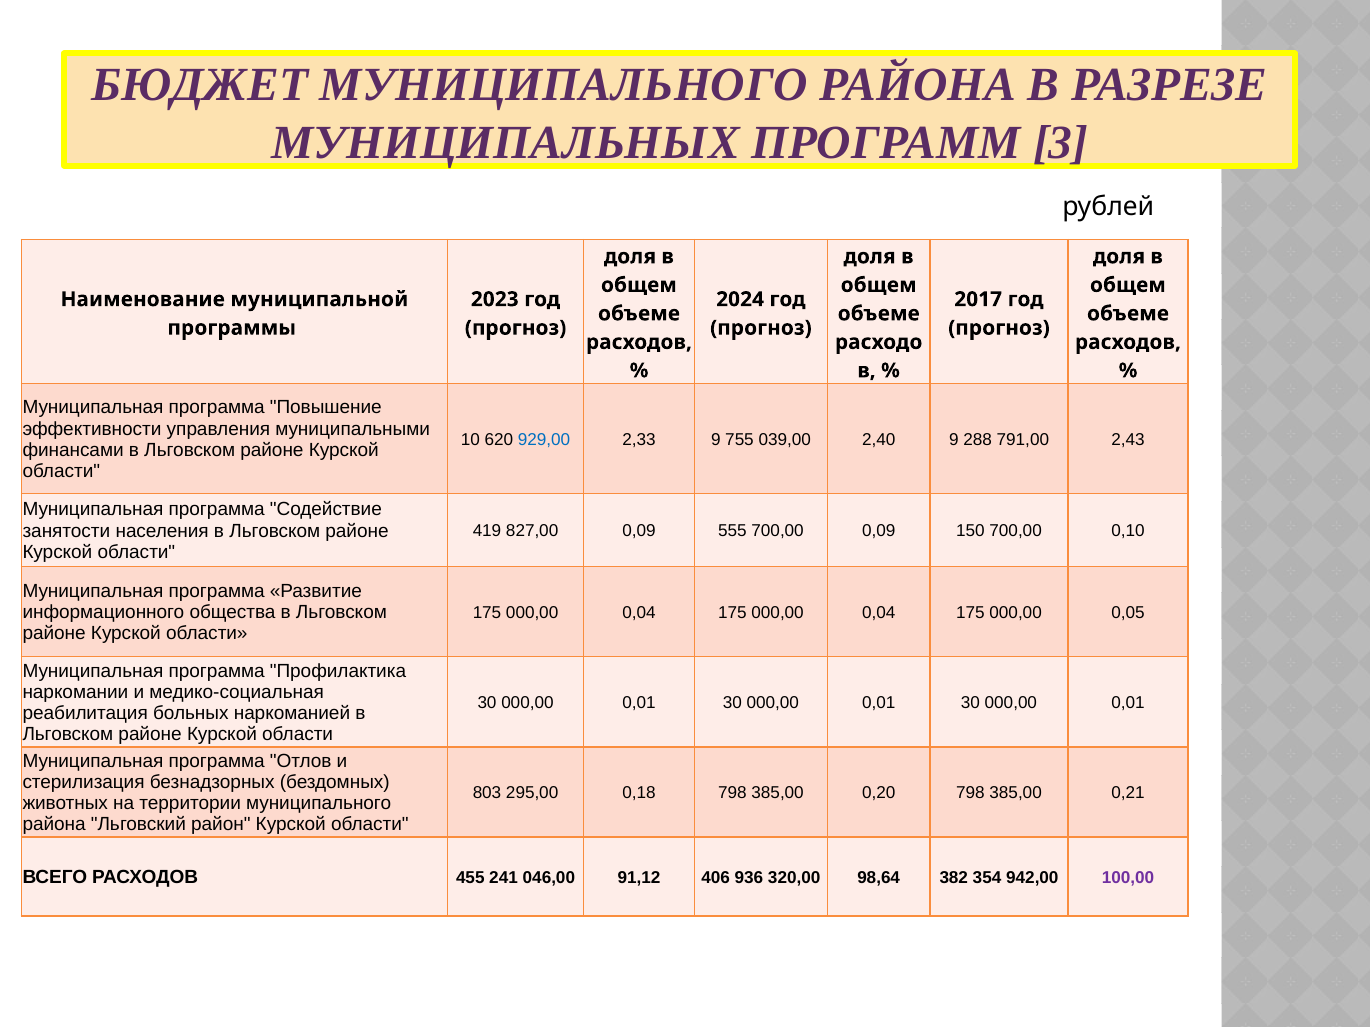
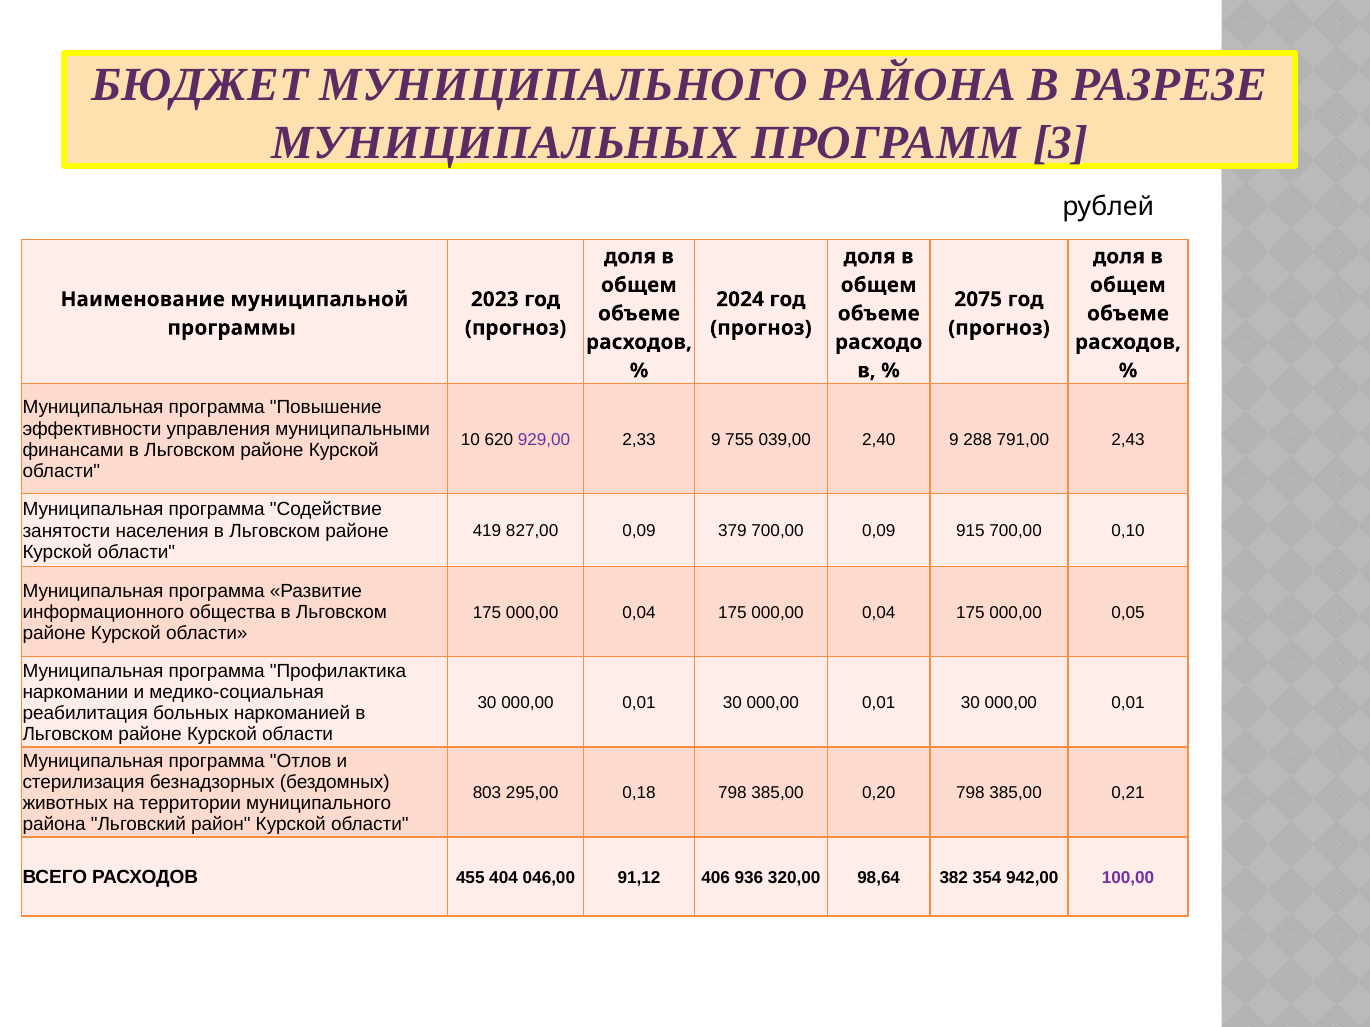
2017: 2017 -> 2075 (978, 299)
929,00 colour: blue -> purple (544, 440)
555: 555 -> 379 (732, 531)
150: 150 -> 915 (970, 531)
241: 241 -> 404 (504, 878)
